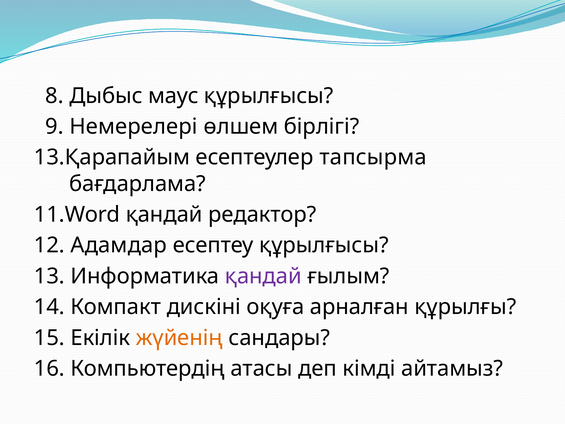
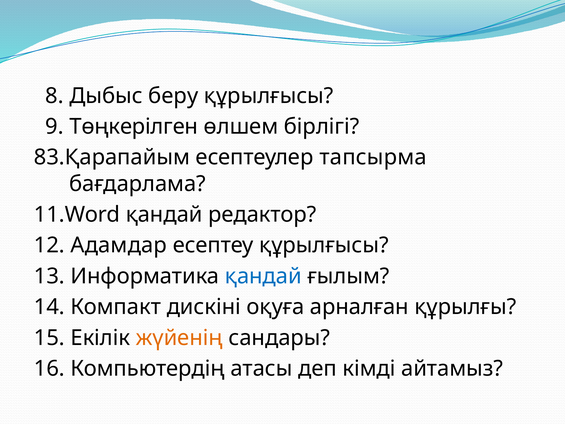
маус: маус -> беру (173, 96)
Немерелері: Немерелері -> Төңкерілген (134, 126)
13.Қарапайым: 13.Қарапайым -> 83.Қарапайым (112, 157)
қандай colour: purple -> blue (263, 276)
